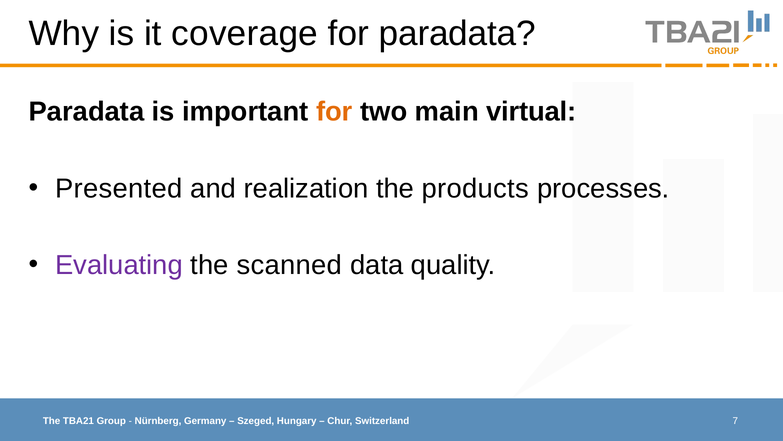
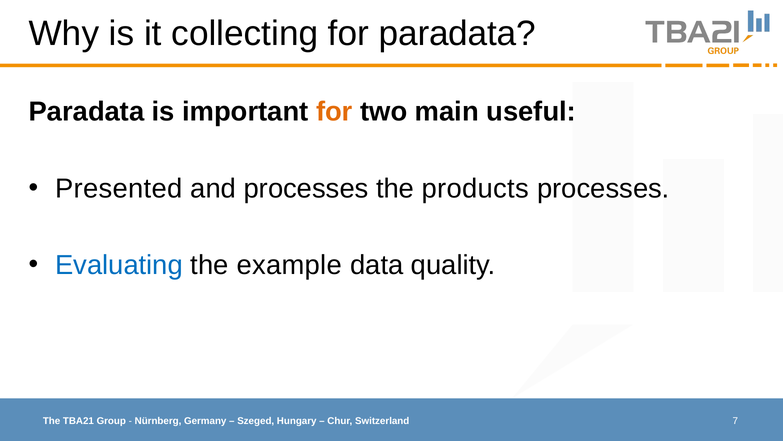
coverage: coverage -> collecting (245, 34)
virtual: virtual -> useful (531, 112)
and realization: realization -> processes (306, 188)
Evaluating colour: purple -> blue (119, 265)
scanned: scanned -> example (289, 265)
